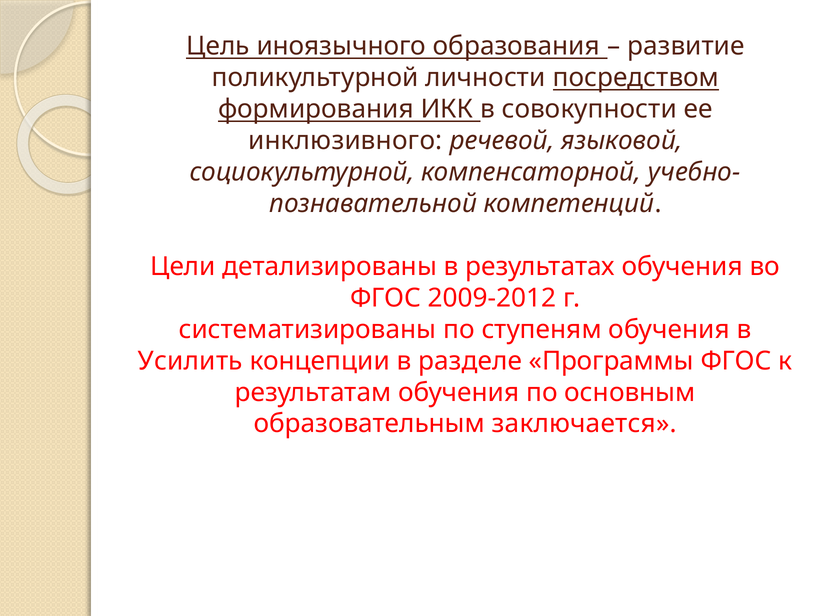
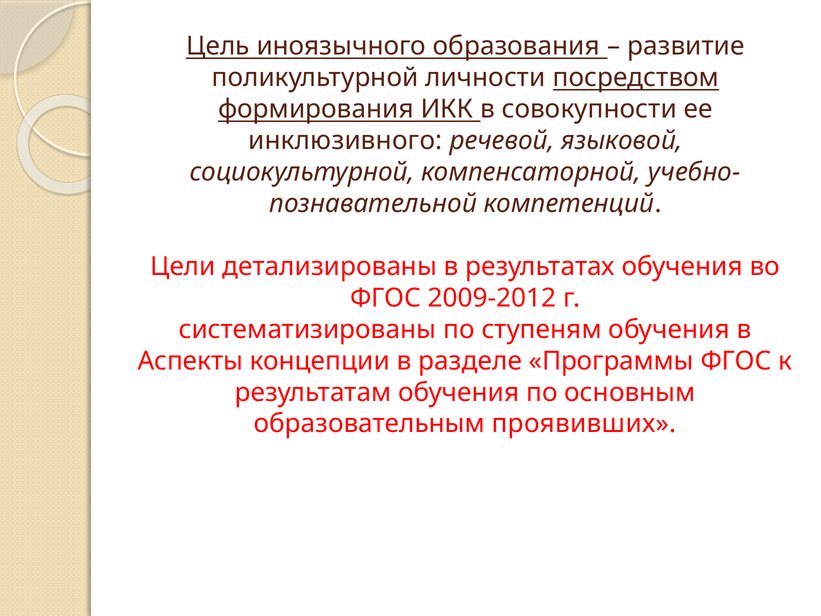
Усилить: Усилить -> Аспекты (190, 361)
заключается: заключается -> проявивших (584, 424)
